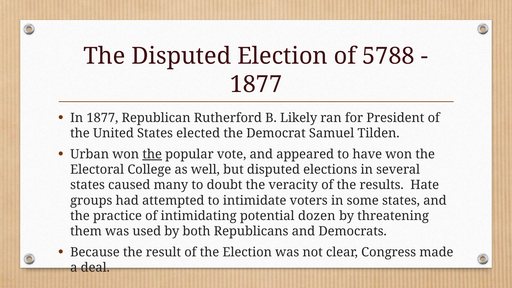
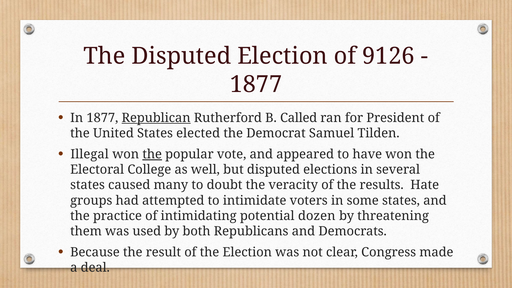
5788: 5788 -> 9126 (388, 56)
Republican underline: none -> present (156, 118)
Likely: Likely -> Called (299, 118)
Urban: Urban -> Illegal (90, 154)
